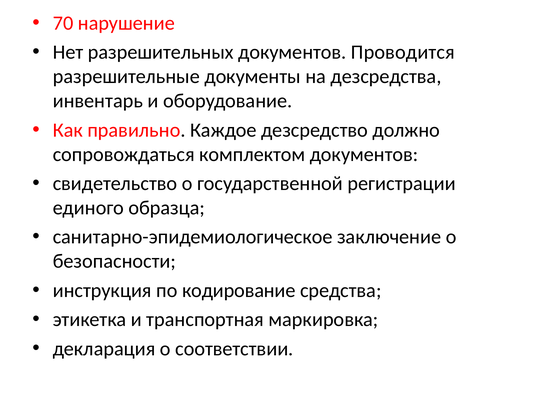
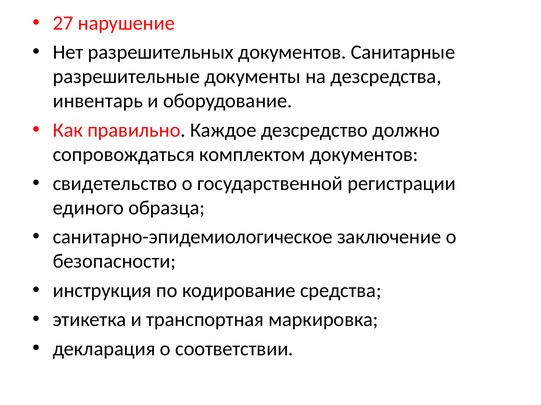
70: 70 -> 27 (63, 23)
Проводится: Проводится -> Санитарные (403, 52)
